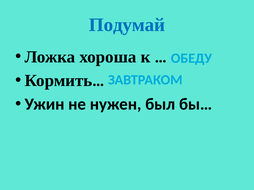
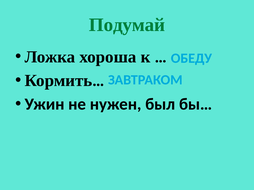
Подумай colour: blue -> green (127, 25)
